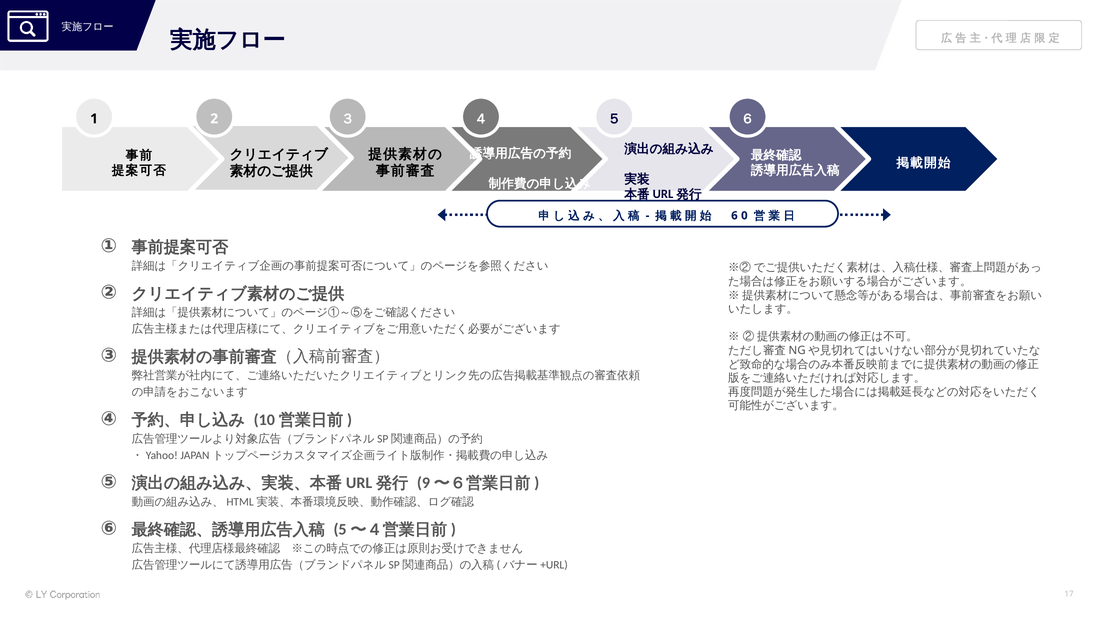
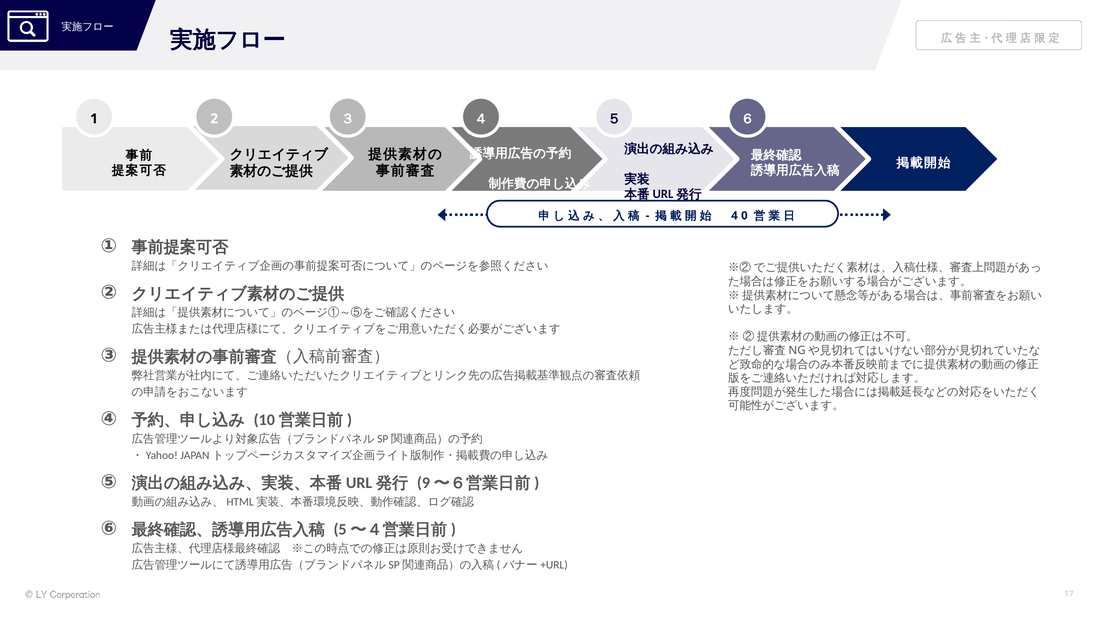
6: 6 -> 4 (734, 215)
